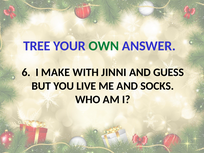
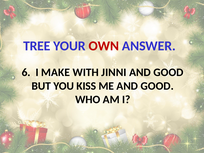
OWN colour: green -> red (104, 46)
GUESS: GUESS -> GOOD (168, 72)
LIVE: LIVE -> KISS (86, 86)
ME AND SOCKS: SOCKS -> GOOD (157, 86)
